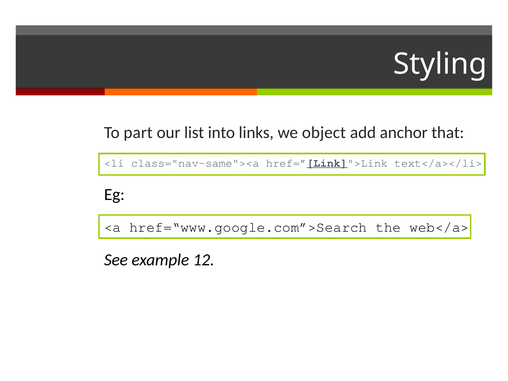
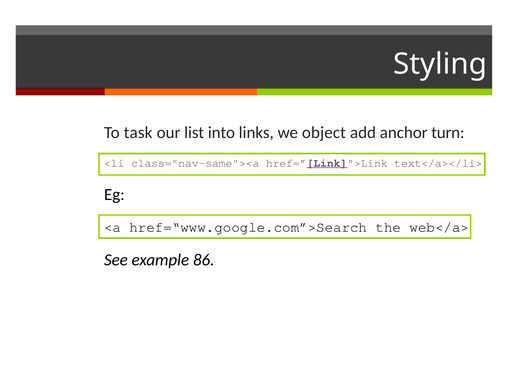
part: part -> task (138, 132)
that: that -> turn (448, 132)
12: 12 -> 86 (204, 260)
